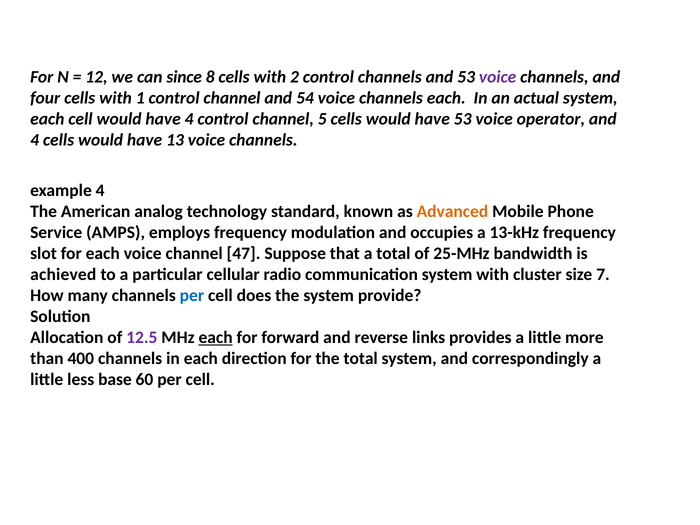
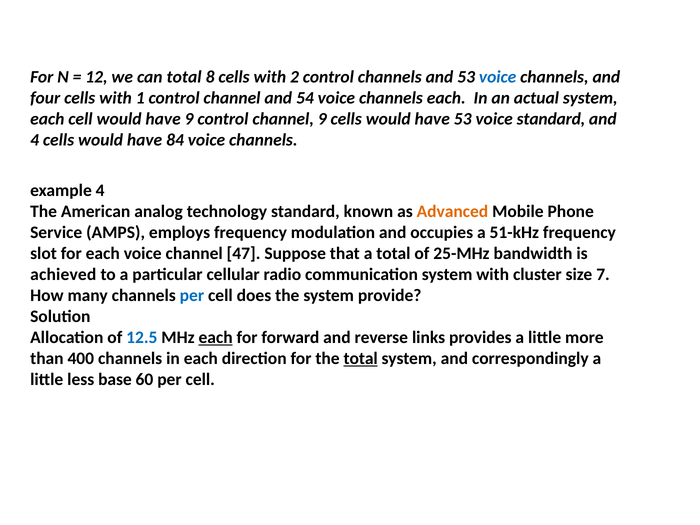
can since: since -> total (184, 77)
voice colour: purple -> blue (498, 77)
have 4: 4 -> 9 (189, 119)
channel 5: 5 -> 9 (322, 119)
voice operator: operator -> standard (551, 119)
13: 13 -> 84 (175, 140)
13-kHz: 13-kHz -> 51-kHz (514, 232)
12.5 colour: purple -> blue (142, 337)
total underline: none -> present (361, 358)
